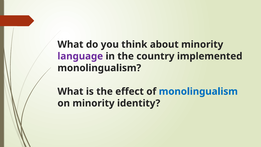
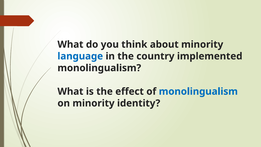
language colour: purple -> blue (80, 56)
